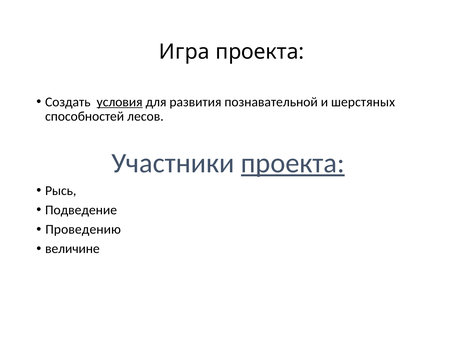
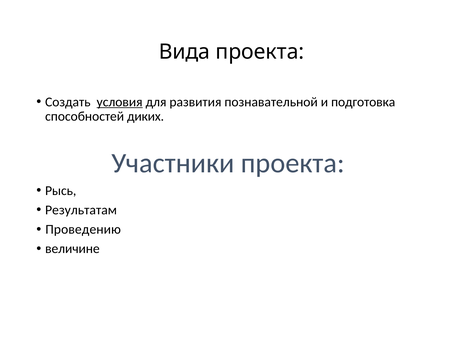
Игра: Игра -> Вида (184, 52)
шерстяных: шерстяных -> подготовка (363, 102)
лесов: лесов -> диких (146, 117)
проекта underline: present -> none (293, 163)
Подведение: Подведение -> Результатам (81, 210)
